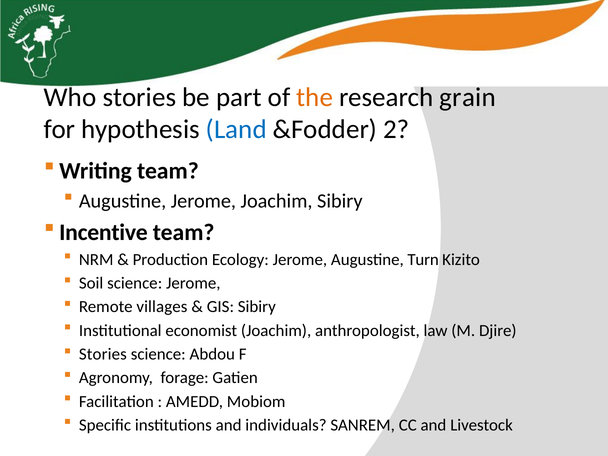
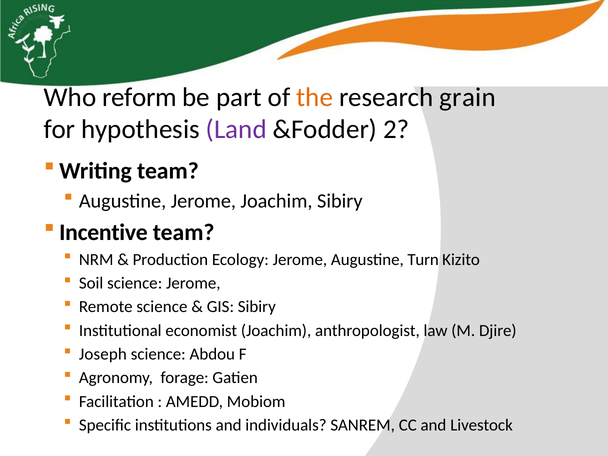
Who stories: stories -> reform (140, 97)
Land colour: blue -> purple (236, 130)
Remote villages: villages -> science (162, 307)
Stories: Stories -> Joseph (103, 354)
